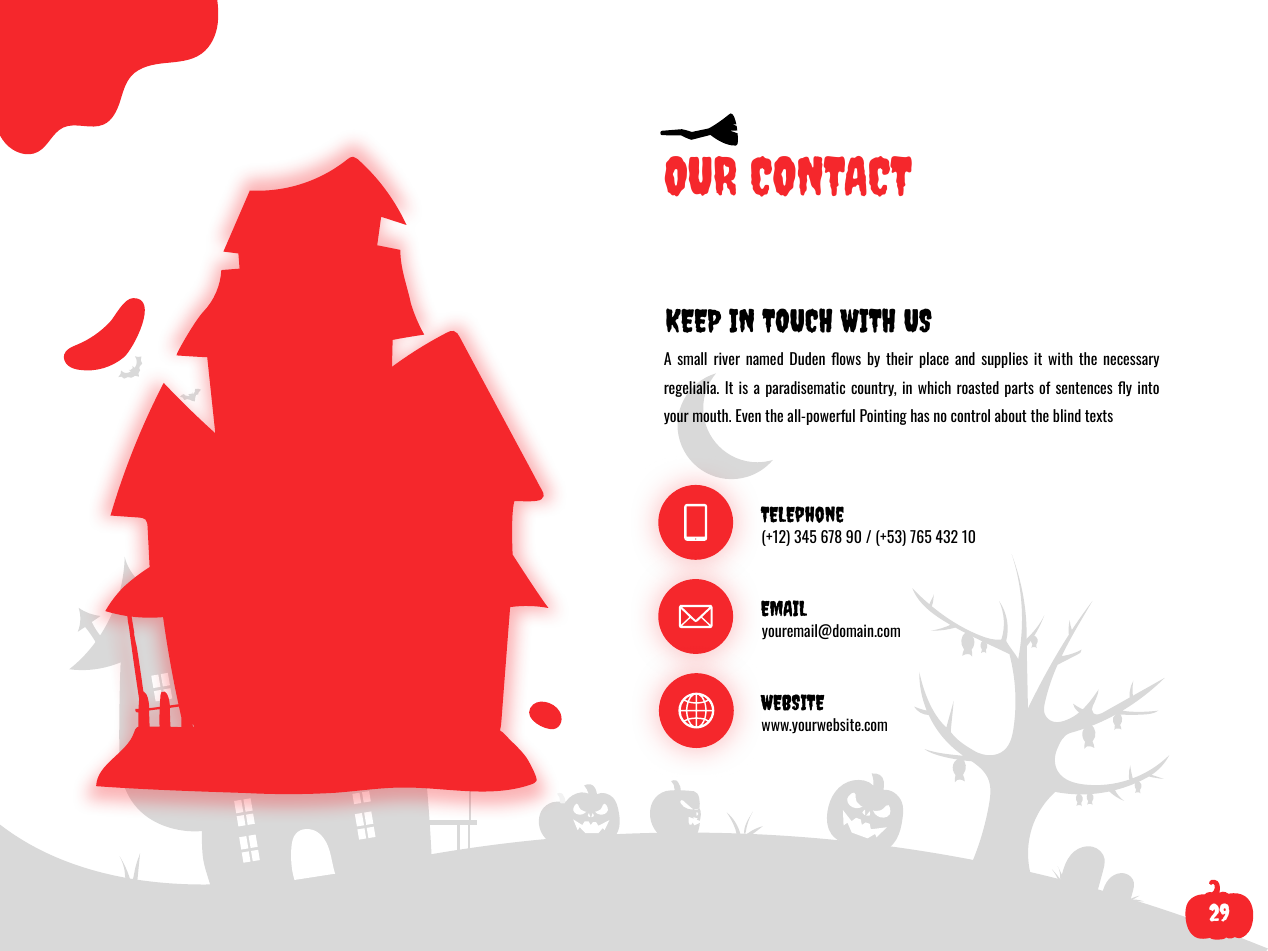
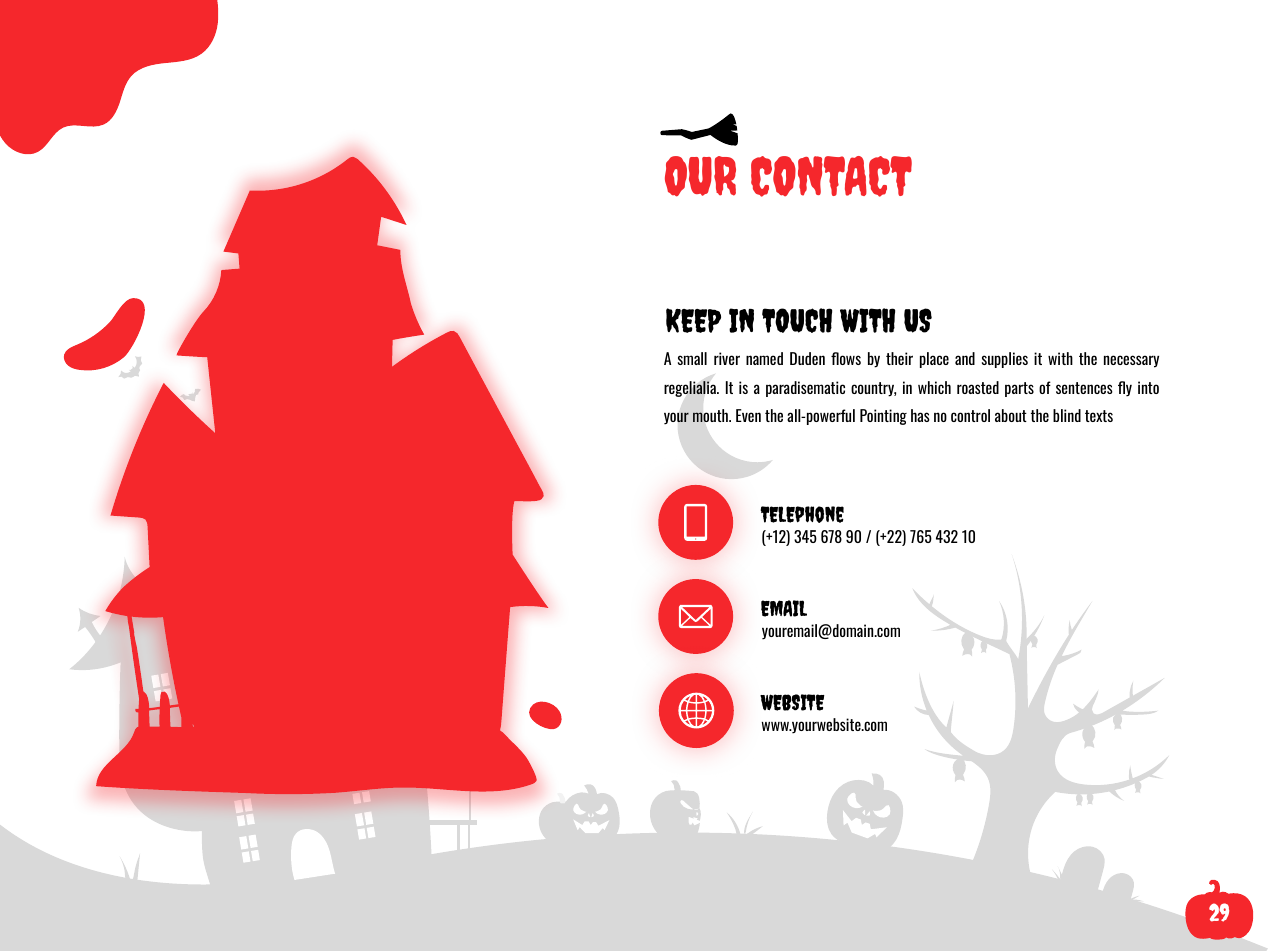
+53: +53 -> +22 (891, 538)
